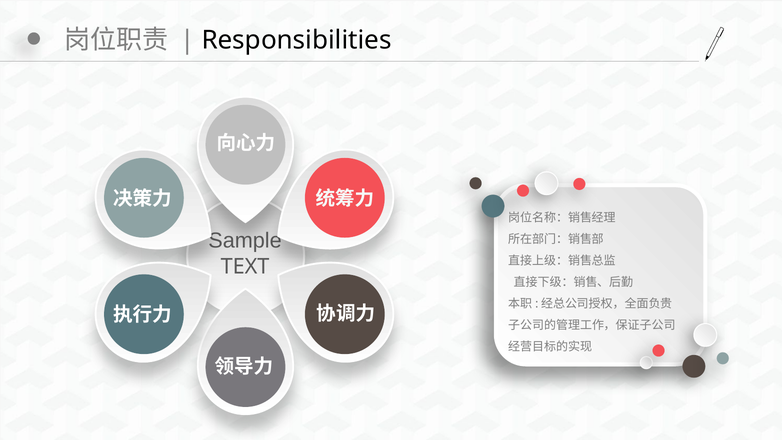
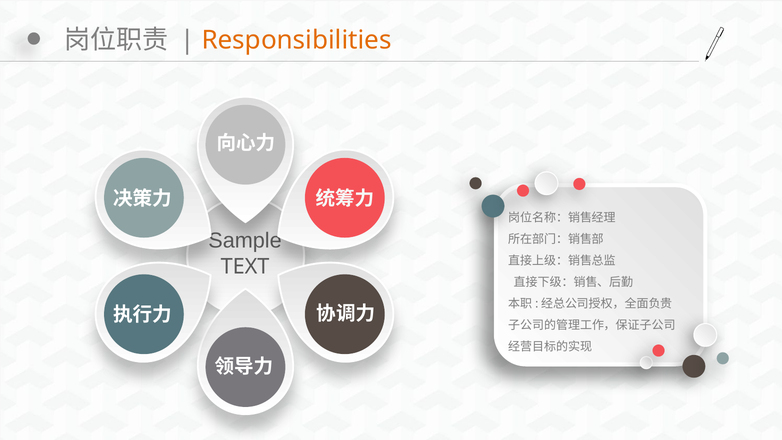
Responsibilities colour: black -> orange (297, 40)
